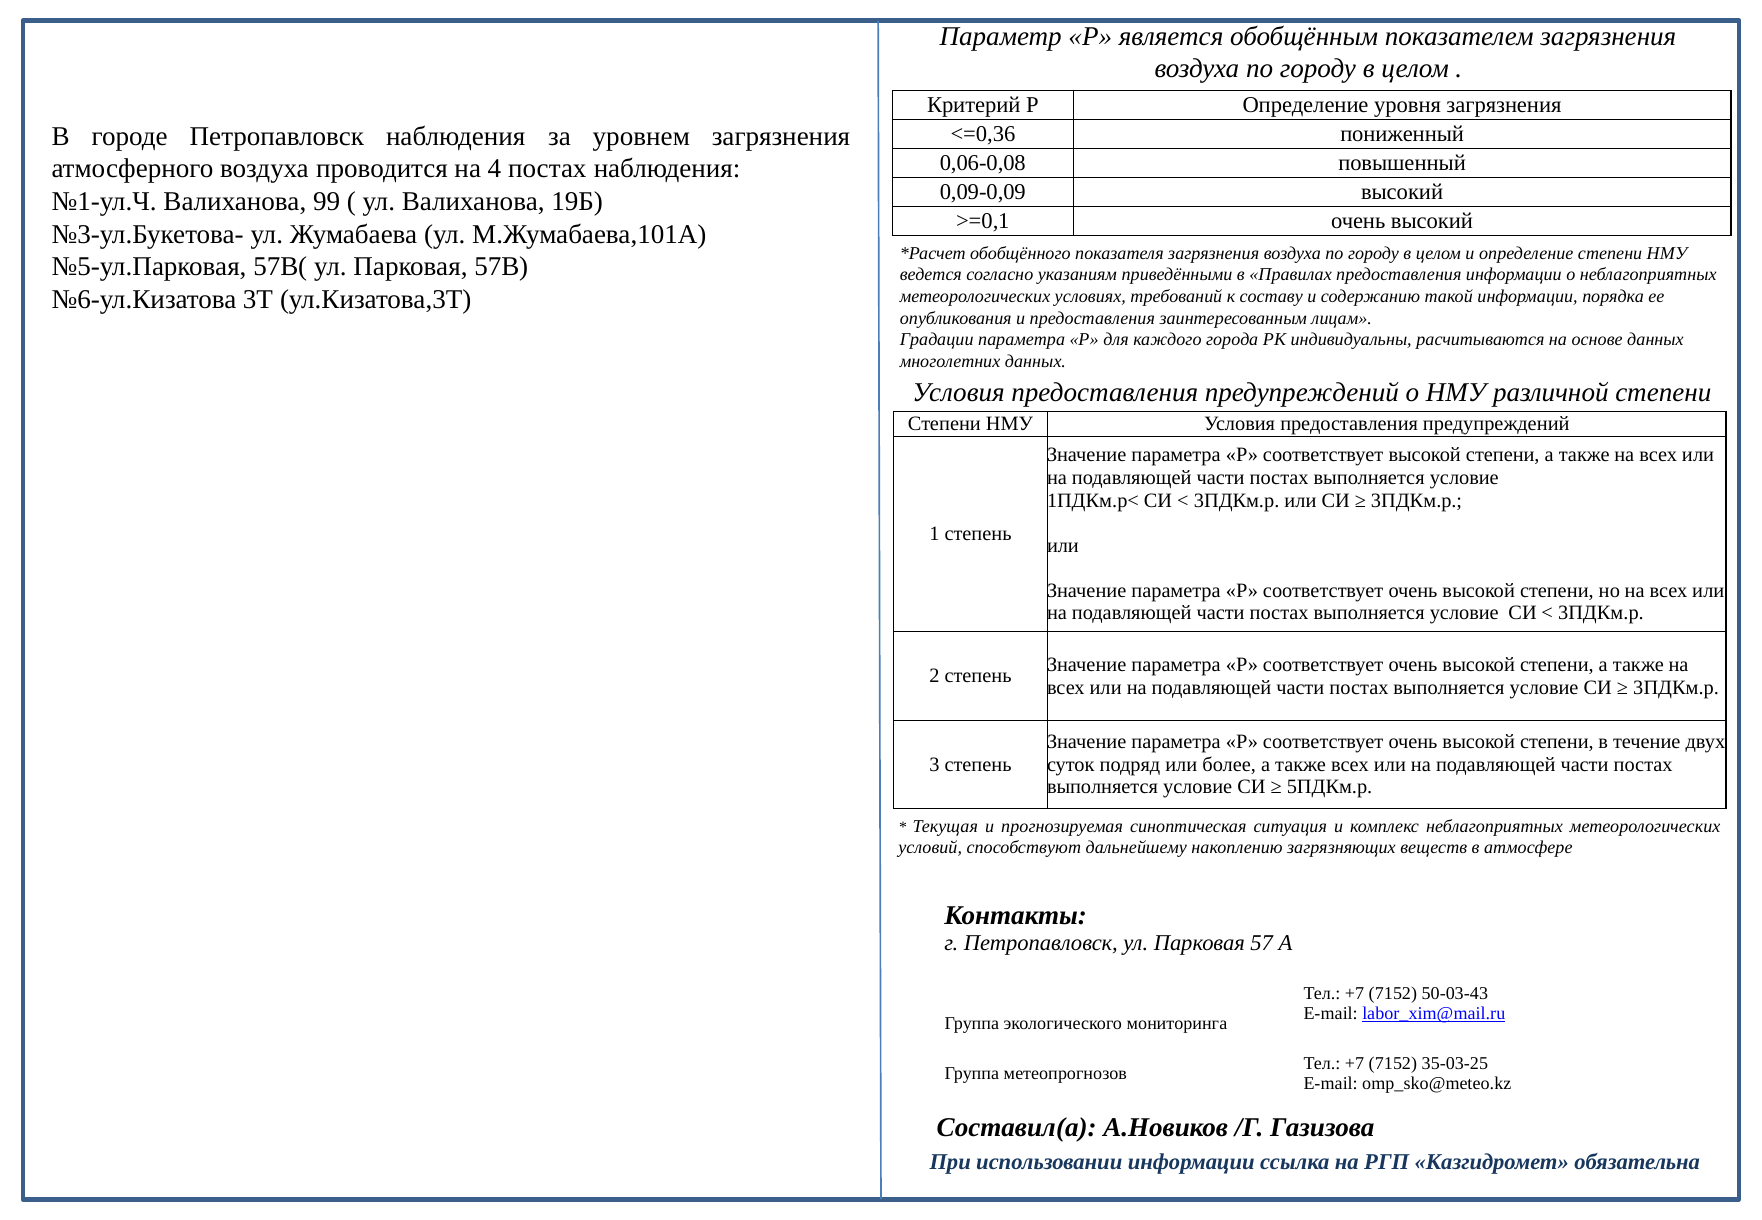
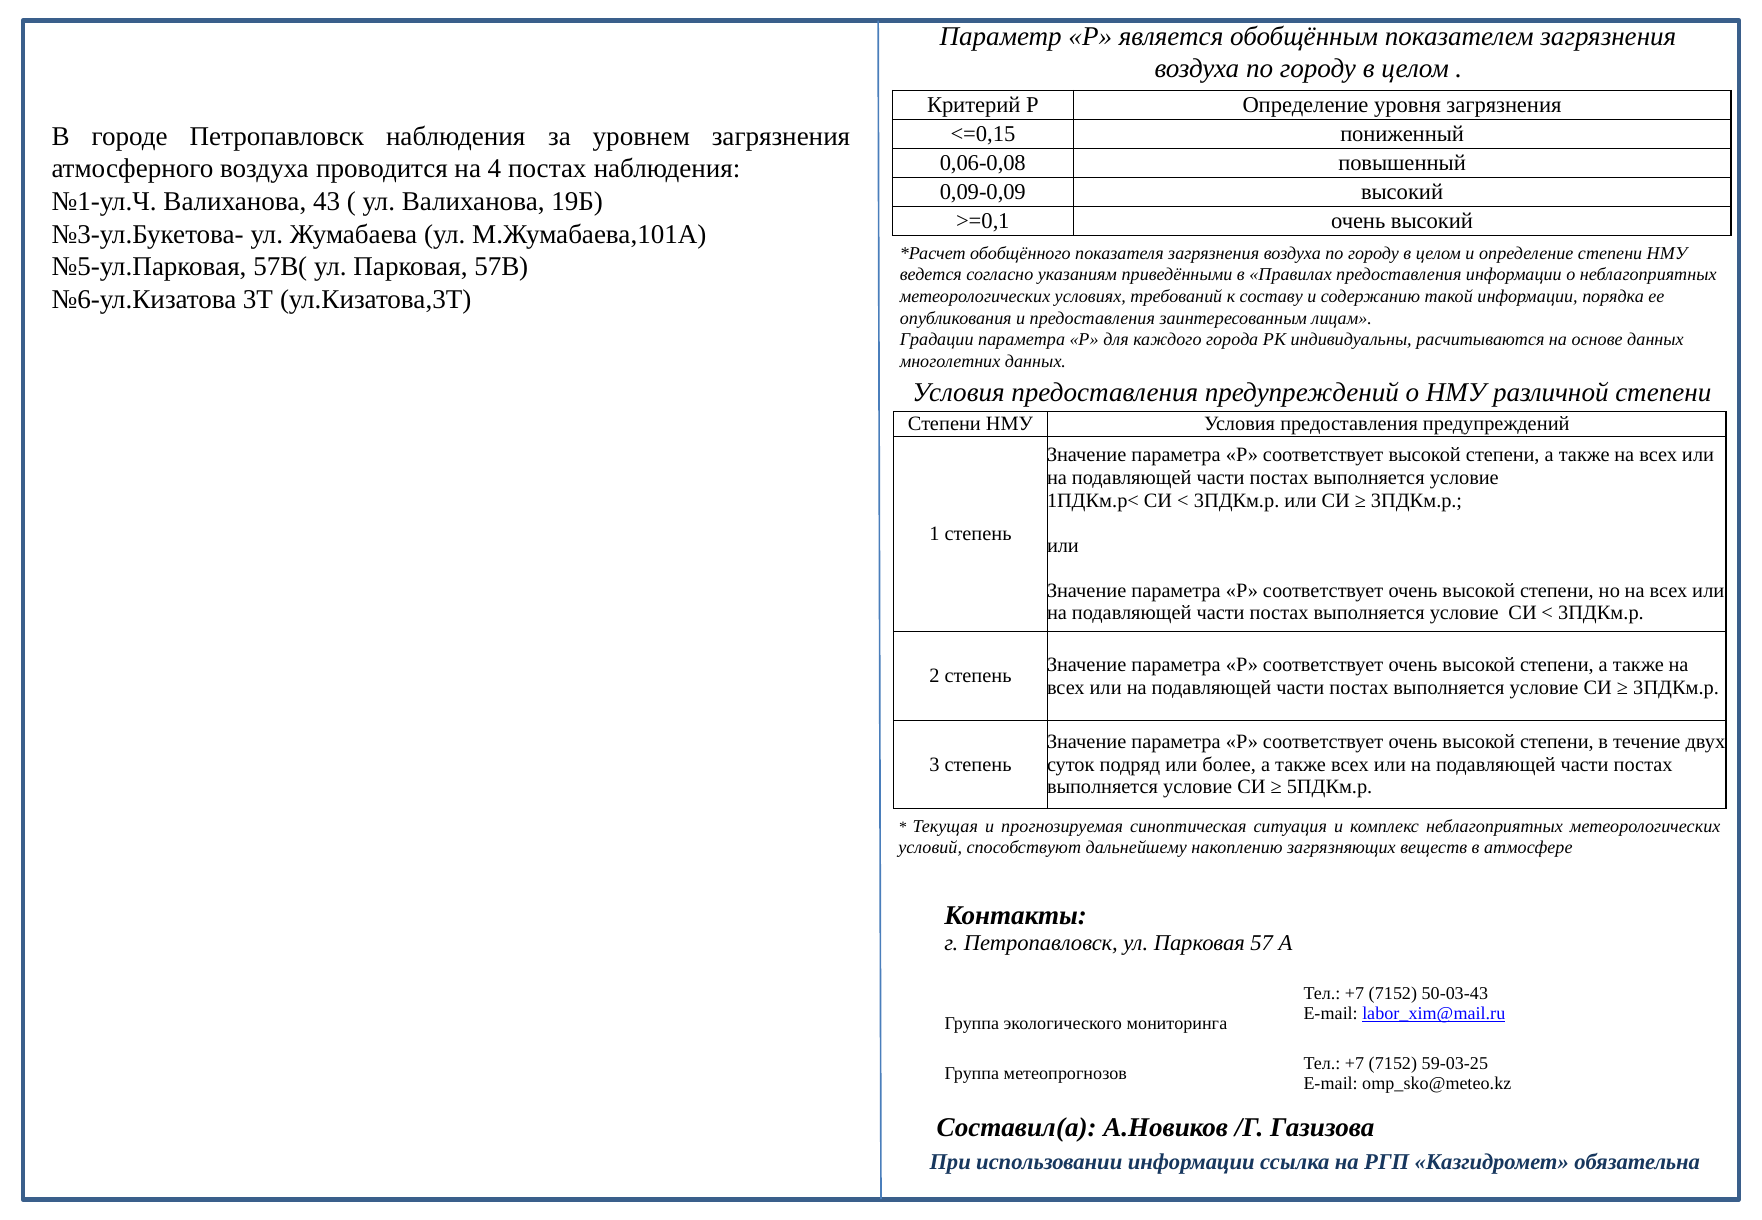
<=0,36: <=0,36 -> <=0,15 (983, 134)
99: 99 -> 43 (327, 202)
35-03-25: 35-03-25 -> 59-03-25 (1455, 1064)
